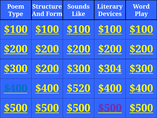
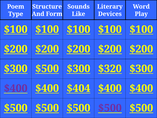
$200: $200 -> $500 (47, 69)
$304: $304 -> $320 (110, 69)
$400 colour: blue -> purple (16, 88)
$520: $520 -> $404 (78, 88)
